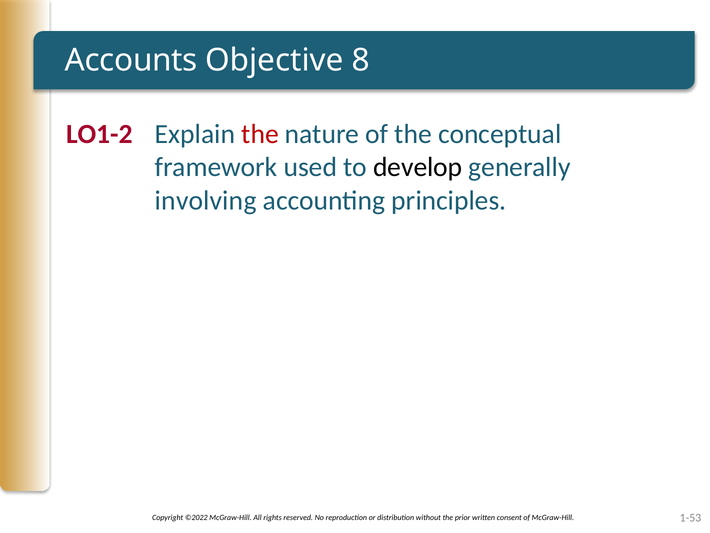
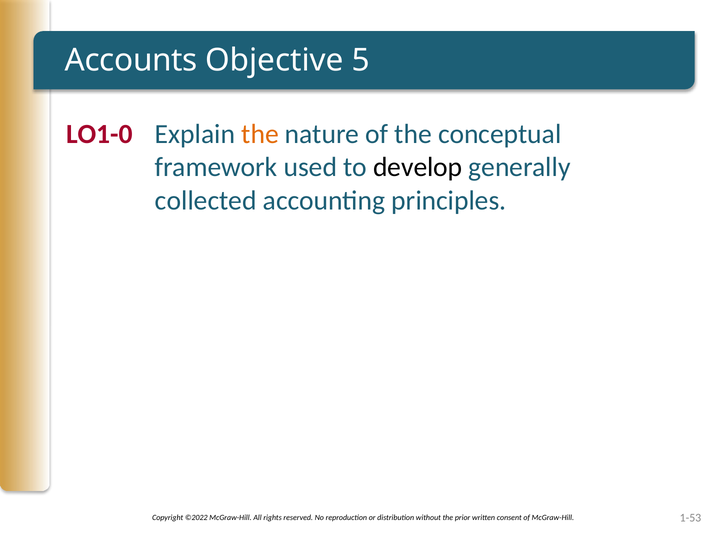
8: 8 -> 5 (361, 60)
LO1-2: LO1-2 -> LO1-0 (99, 134)
the colour: red -> orange (260, 134)
involving: involving -> collected (206, 200)
